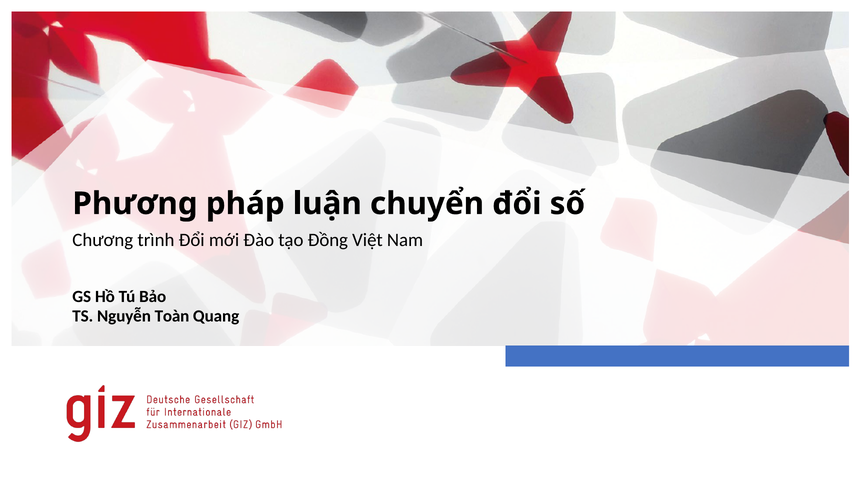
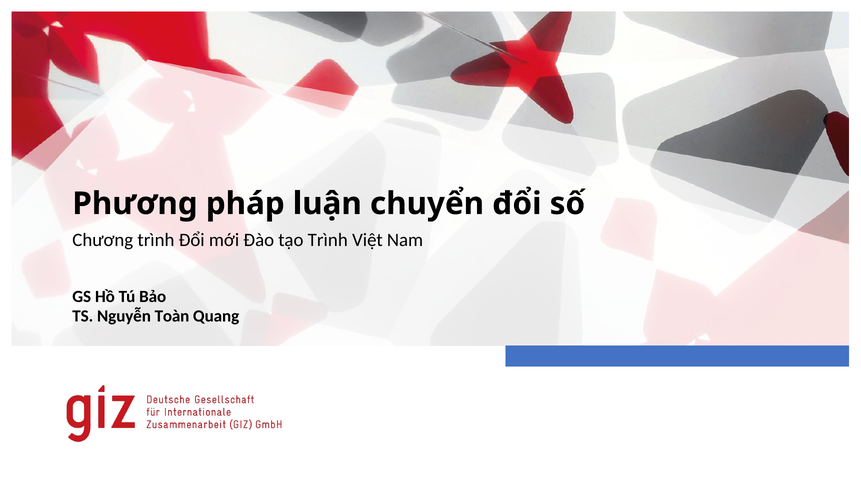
tạo Đồng: Đồng -> Trình (328, 240)
